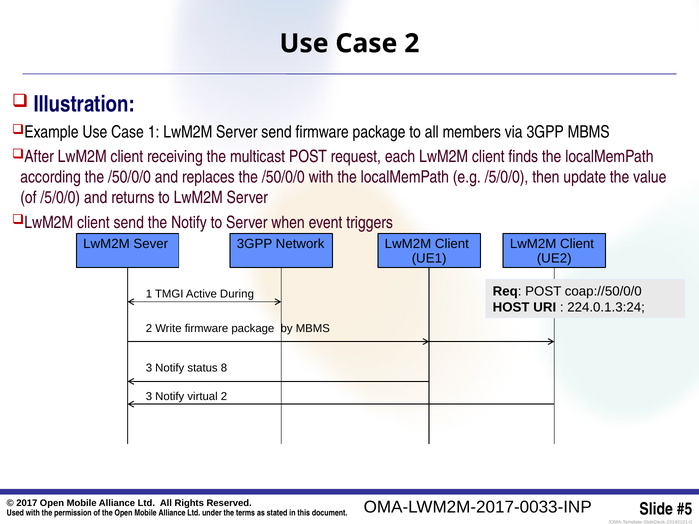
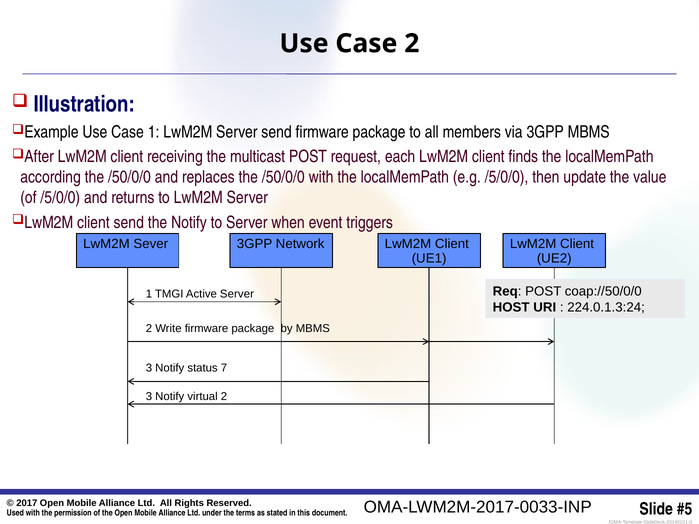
Active During: During -> Server (237, 294)
8: 8 -> 7 (224, 368)
